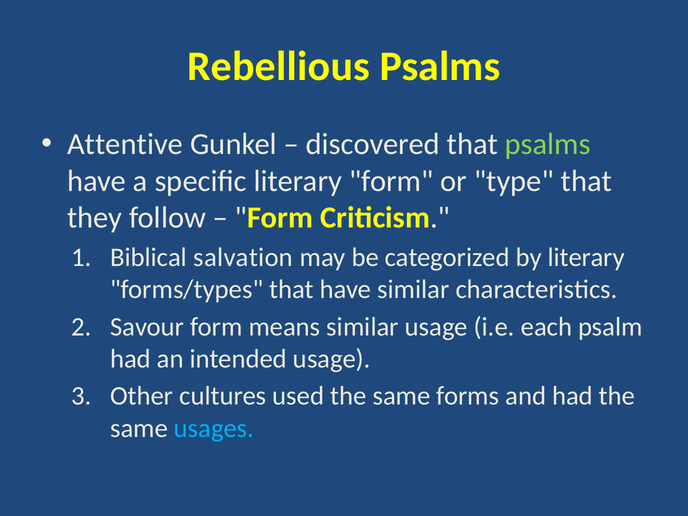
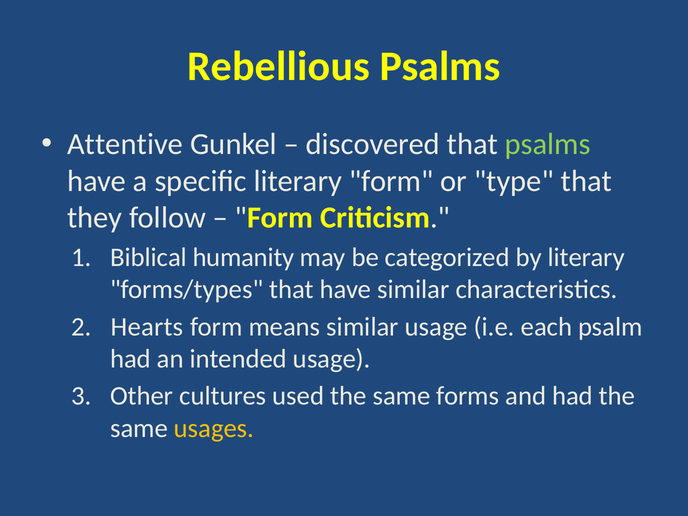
salvation: salvation -> humanity (243, 257)
Savour: Savour -> Hearts (147, 327)
usages colour: light blue -> yellow (214, 428)
